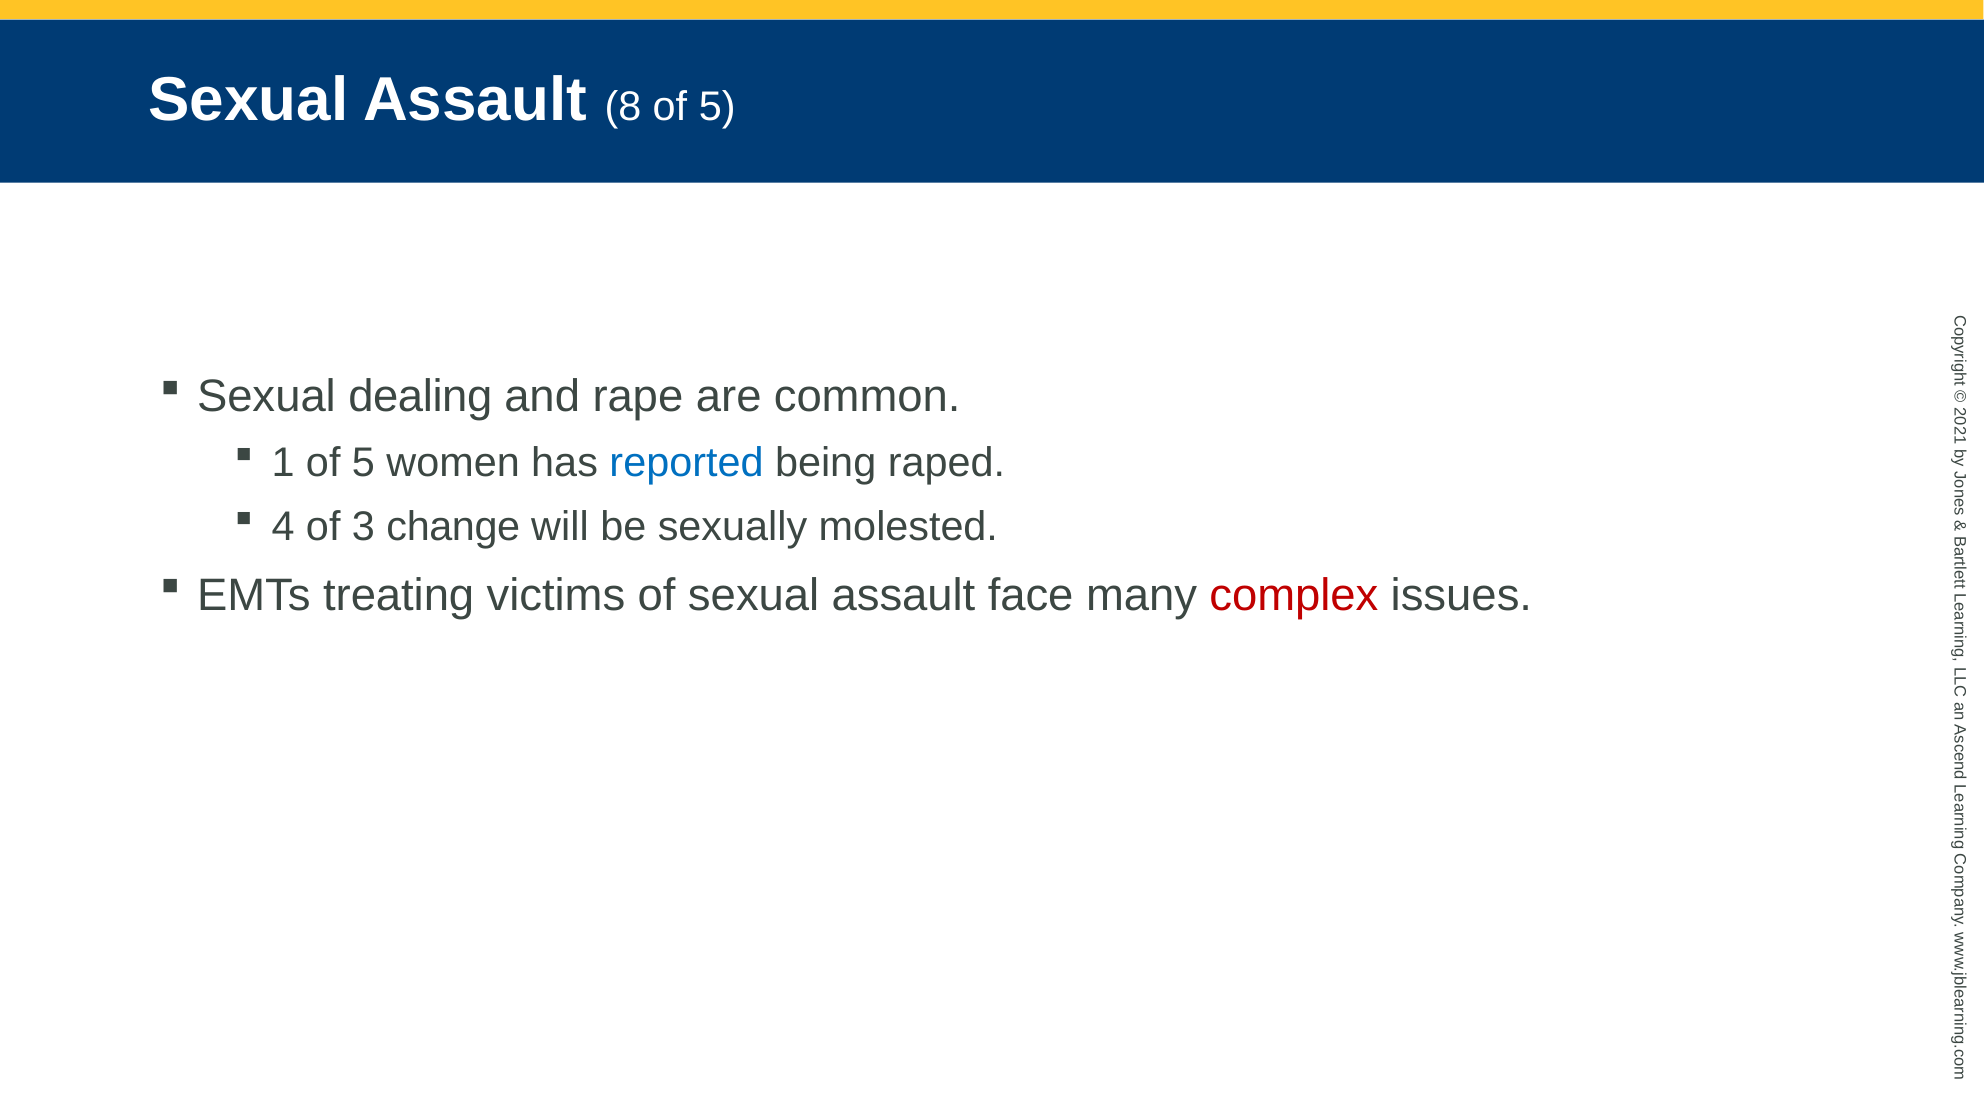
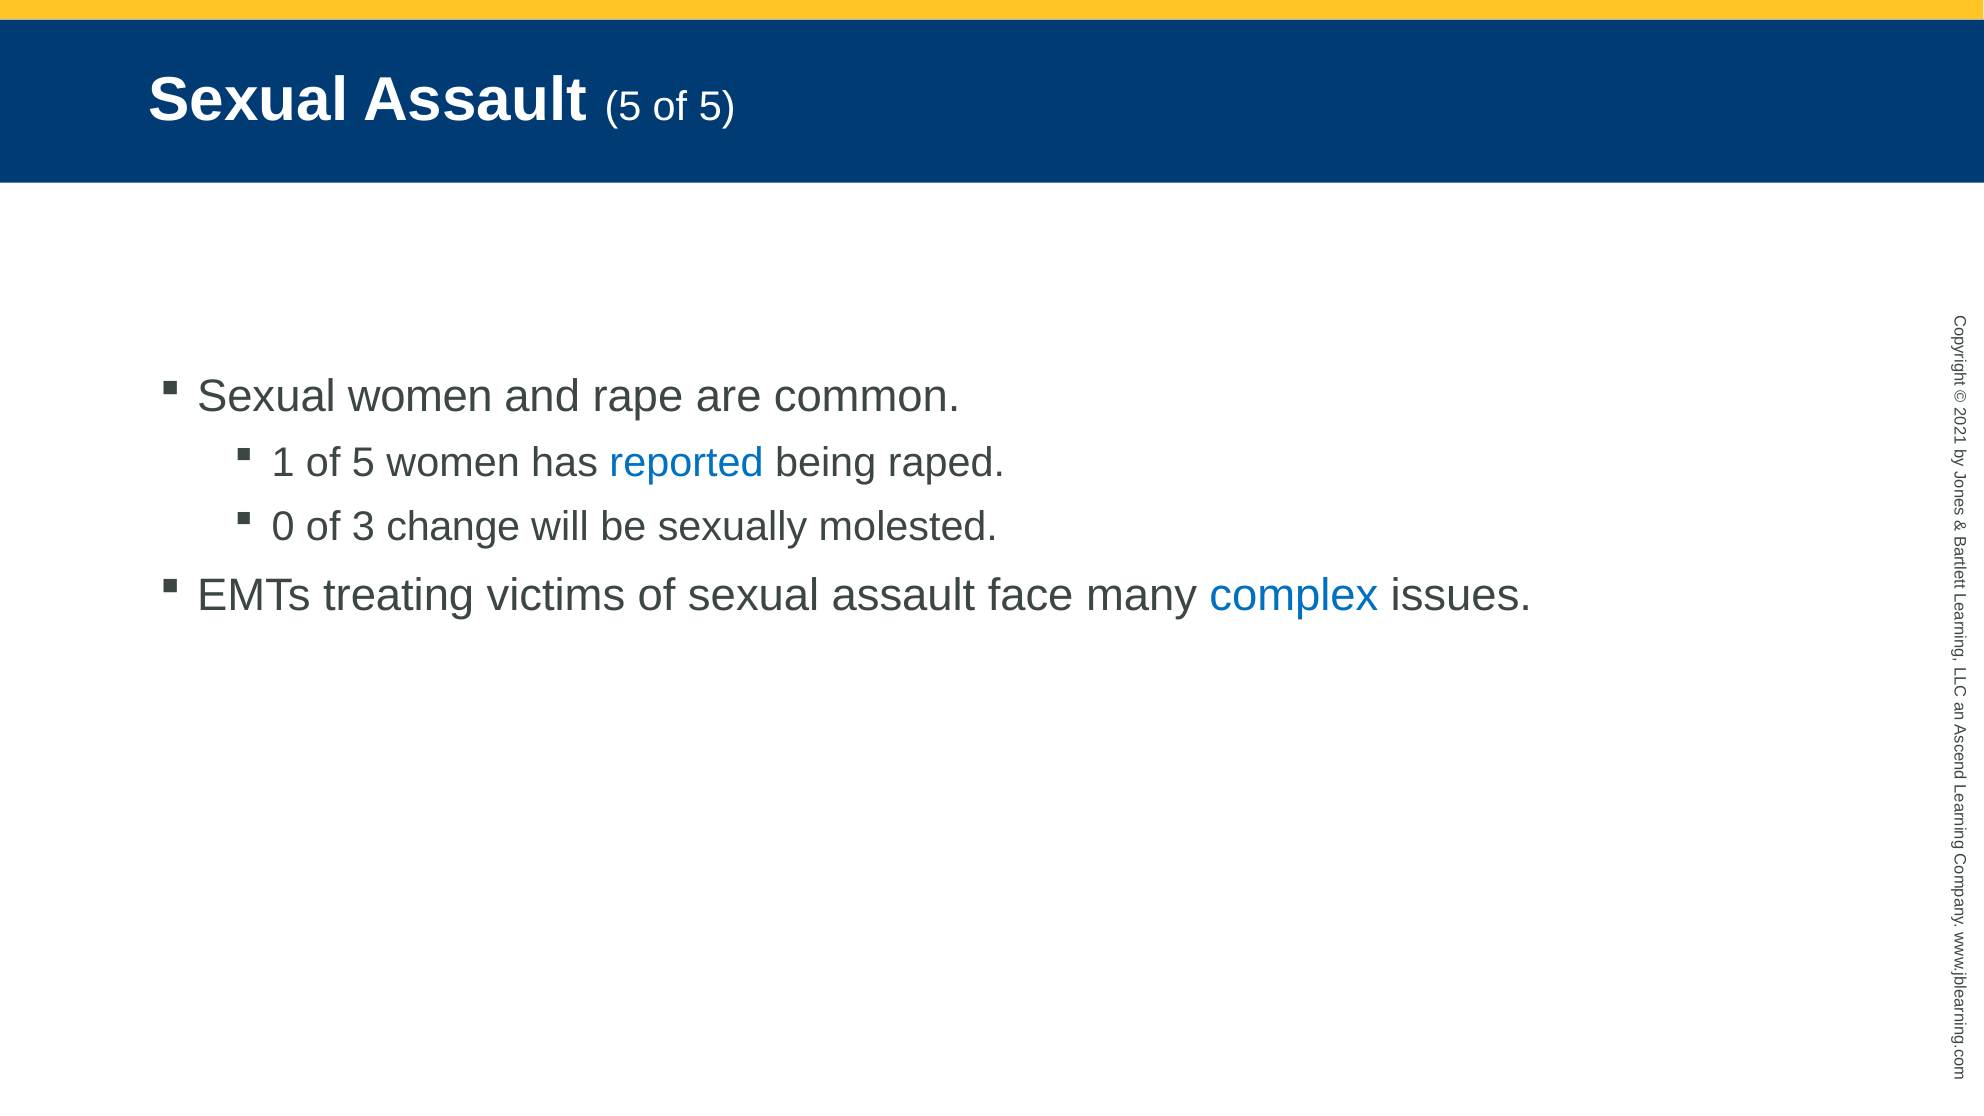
Assault 8: 8 -> 5 (623, 107)
Sexual dealing: dealing -> women (420, 396)
4: 4 -> 0 (283, 527)
complex colour: red -> blue (1294, 595)
